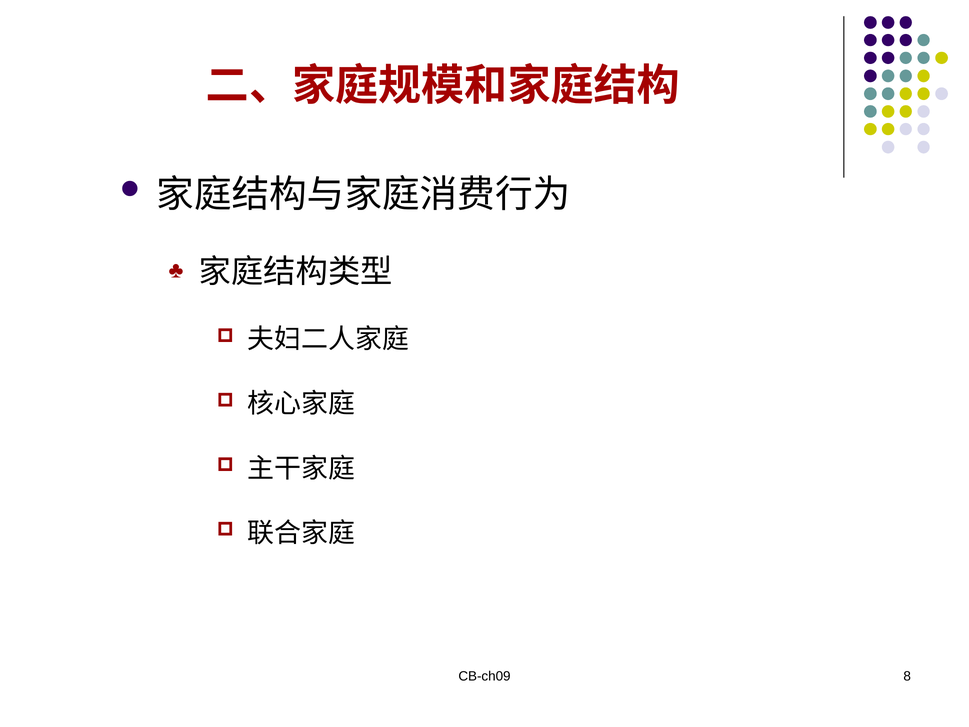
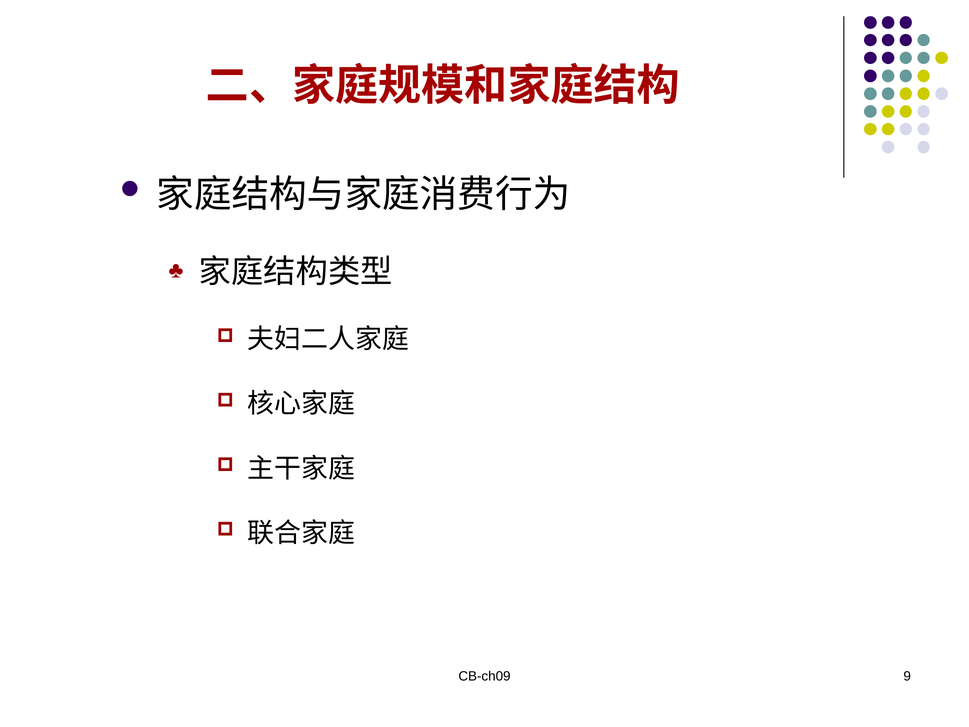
8: 8 -> 9 (907, 676)
